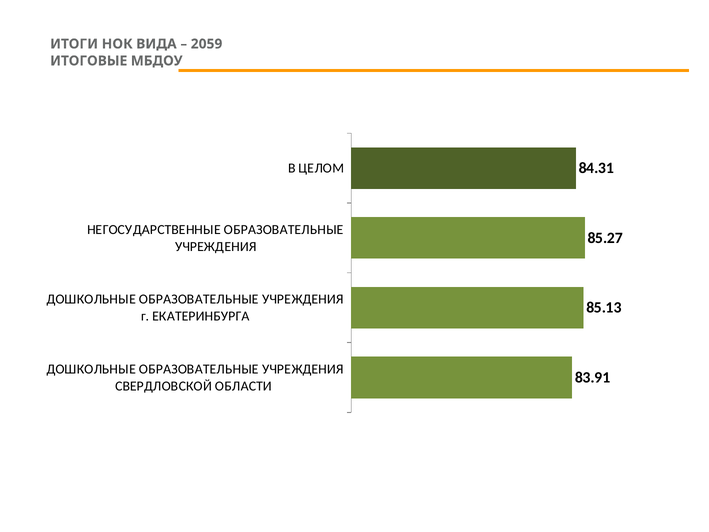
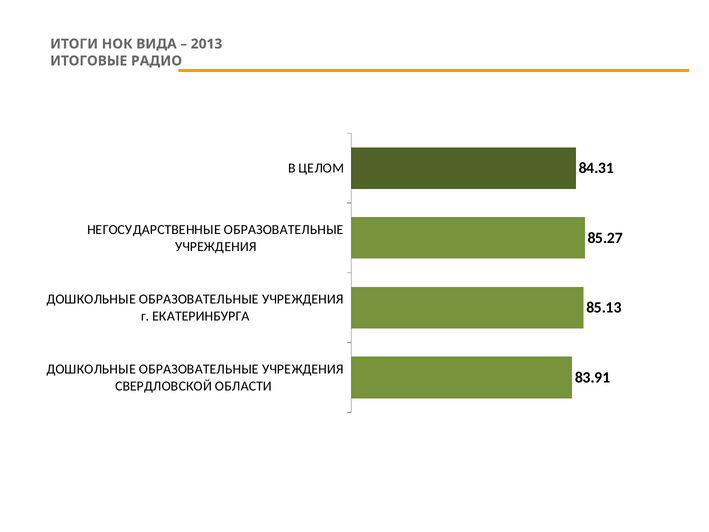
2059: 2059 -> 2013 (207, 44)
МБДОУ: МБДОУ -> РАДИО (157, 61)
